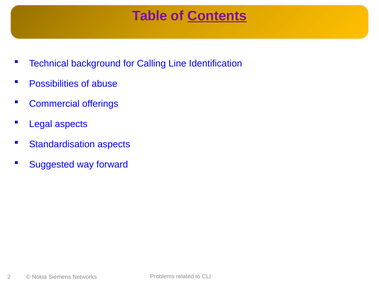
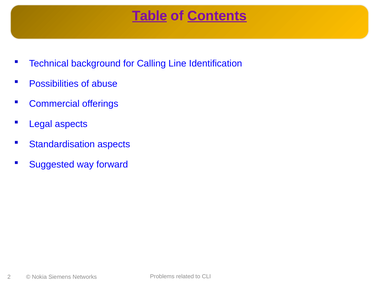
Table underline: none -> present (150, 16)
